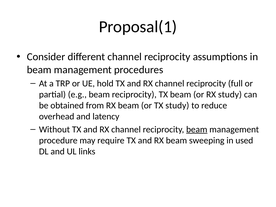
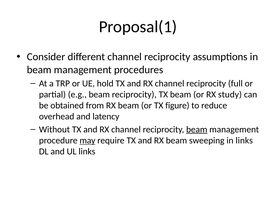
TX study: study -> figure (177, 105)
may underline: none -> present (87, 140)
in used: used -> links (244, 140)
